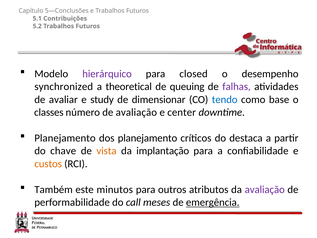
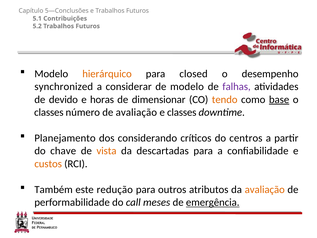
hierárquico colour: purple -> orange (107, 74)
theoretical: theoretical -> considerar (129, 87)
de queuing: queuing -> modelo (187, 87)
avaliar: avaliar -> devido (63, 99)
study: study -> horas (102, 99)
tendo colour: blue -> orange (225, 99)
base underline: none -> present (279, 99)
e center: center -> classes (182, 112)
dos planejamento: planejamento -> considerando (147, 138)
destaca: destaca -> centros (246, 138)
implantação: implantação -> descartadas (163, 151)
minutos: minutos -> redução (115, 189)
avaliação colour: purple -> orange (265, 189)
